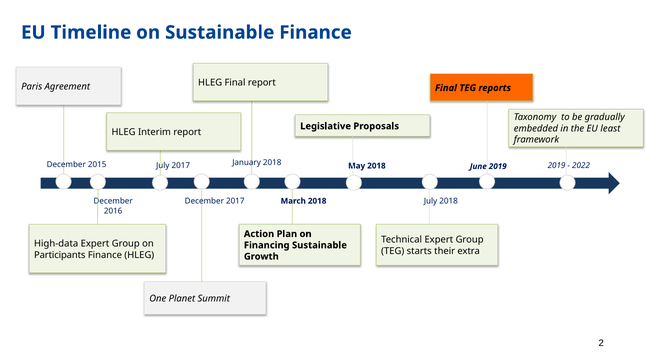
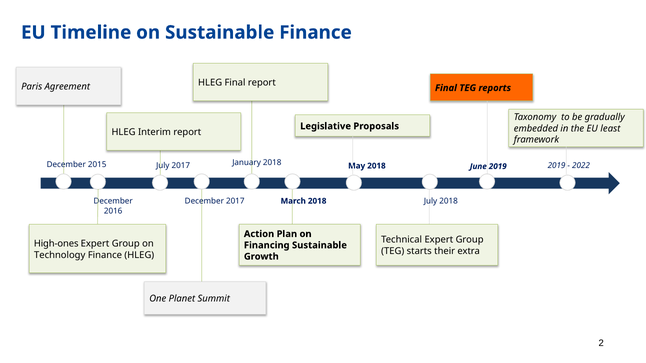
High-data: High-data -> High-ones (56, 244)
Participants: Participants -> Technology (60, 255)
